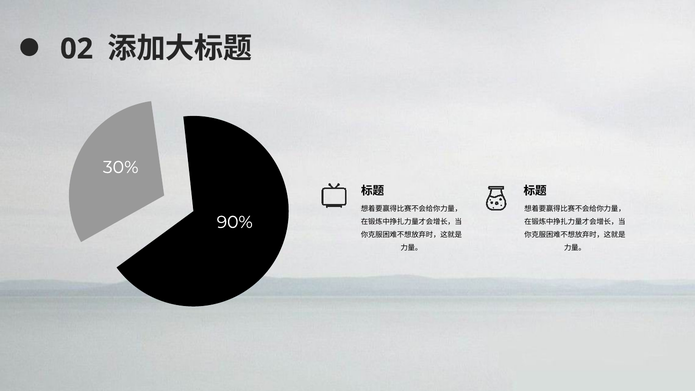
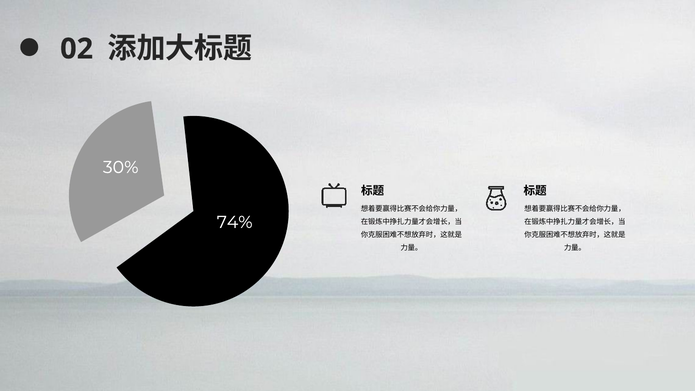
90%: 90% -> 74% (235, 222)
